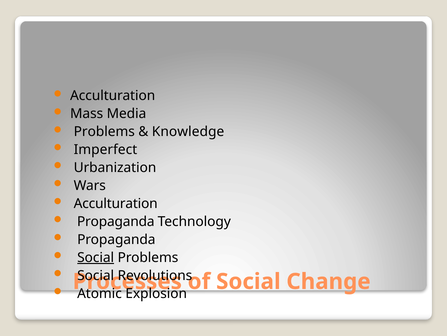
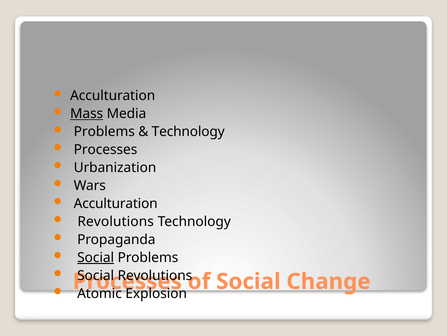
Mass underline: none -> present (87, 114)
Knowledge: Knowledge -> Technology (188, 131)
Imperfect: Imperfect -> Processes (105, 149)
Propaganda: Propaganda -> Revolutions (116, 221)
